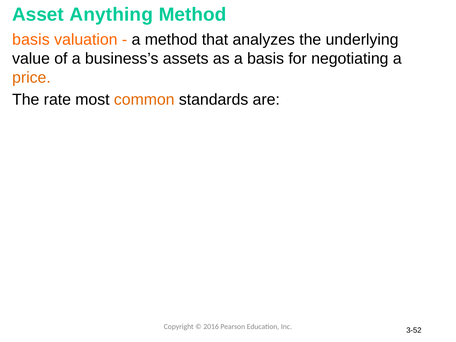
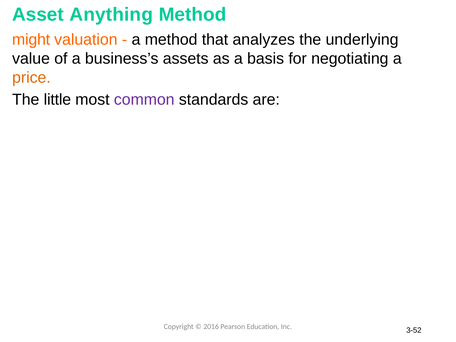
basis: basis -> might (31, 39)
rate: rate -> little (57, 100)
common colour: orange -> purple (144, 100)
